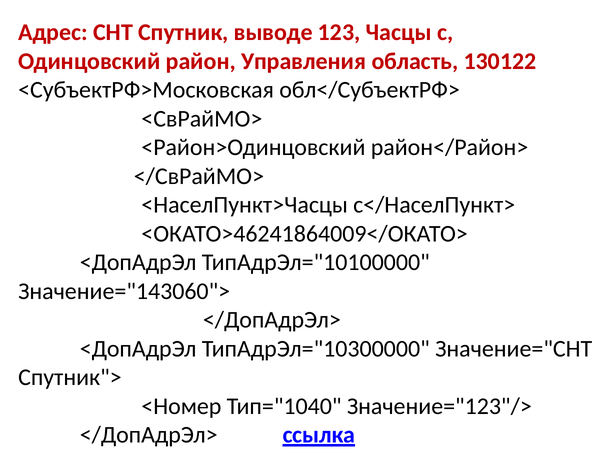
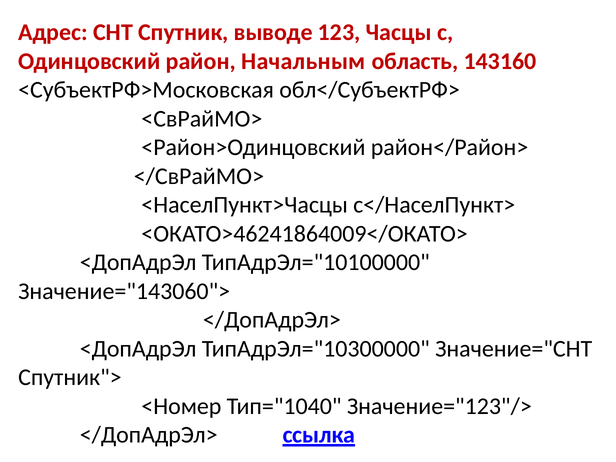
Управления: Управления -> Начальным (303, 61)
130122: 130122 -> 143160 (500, 61)
